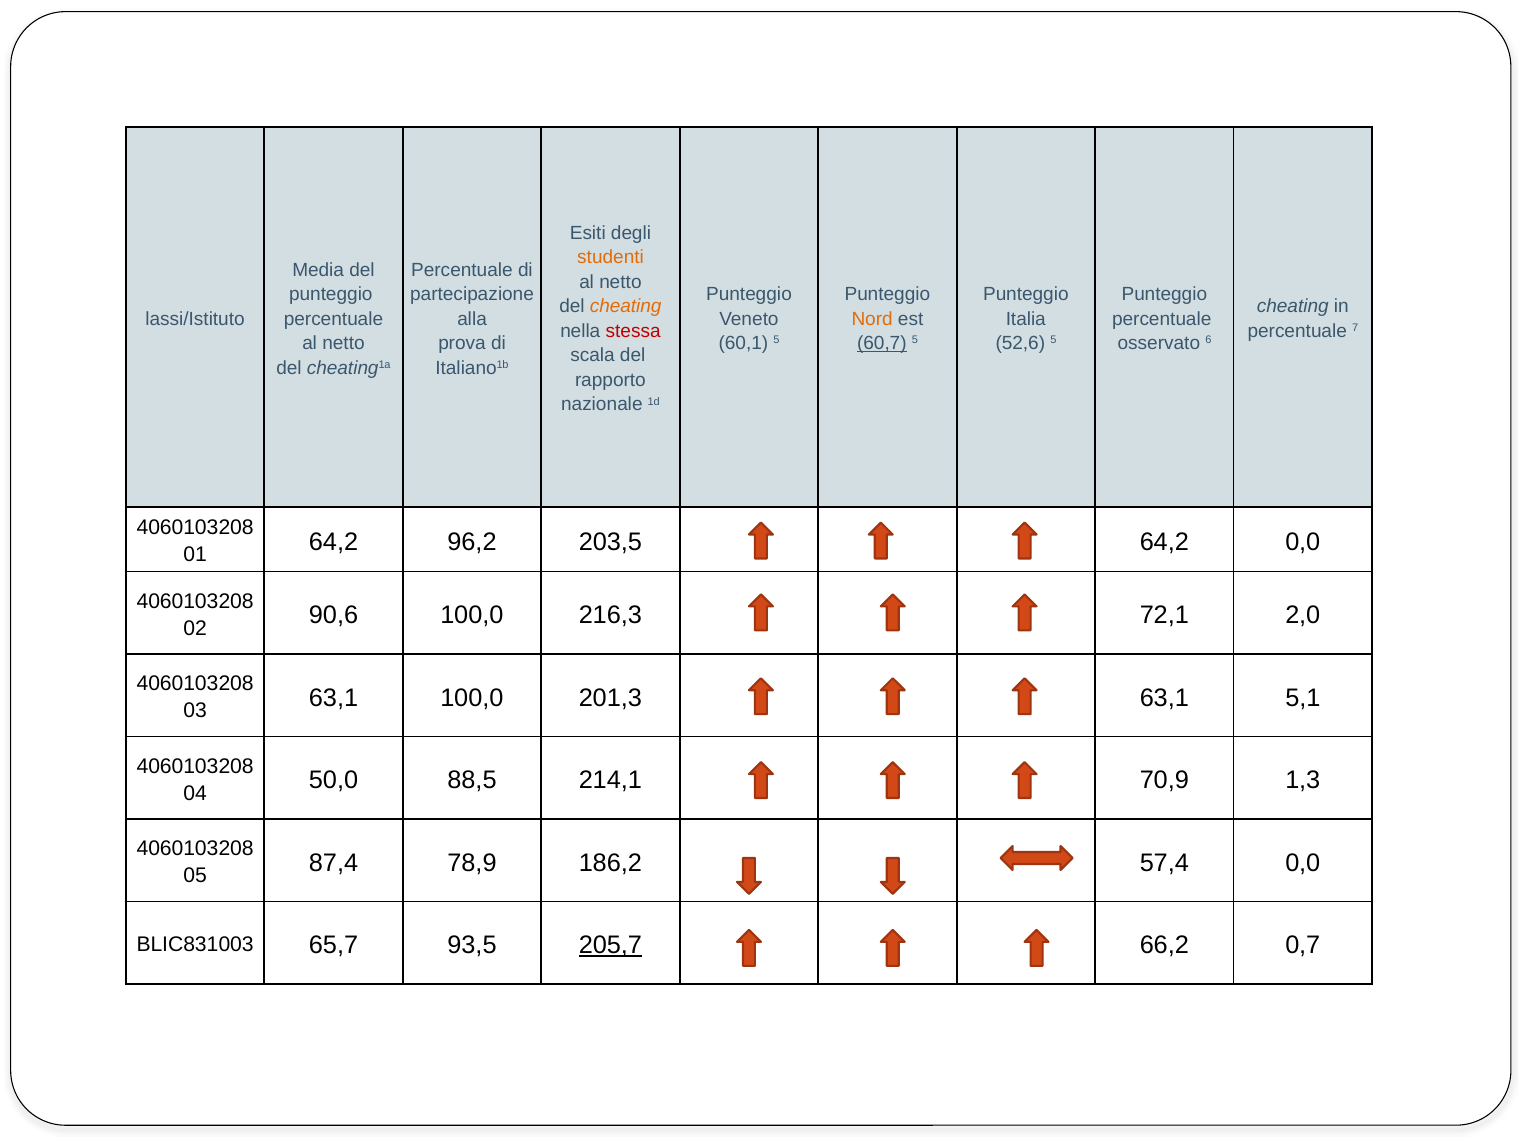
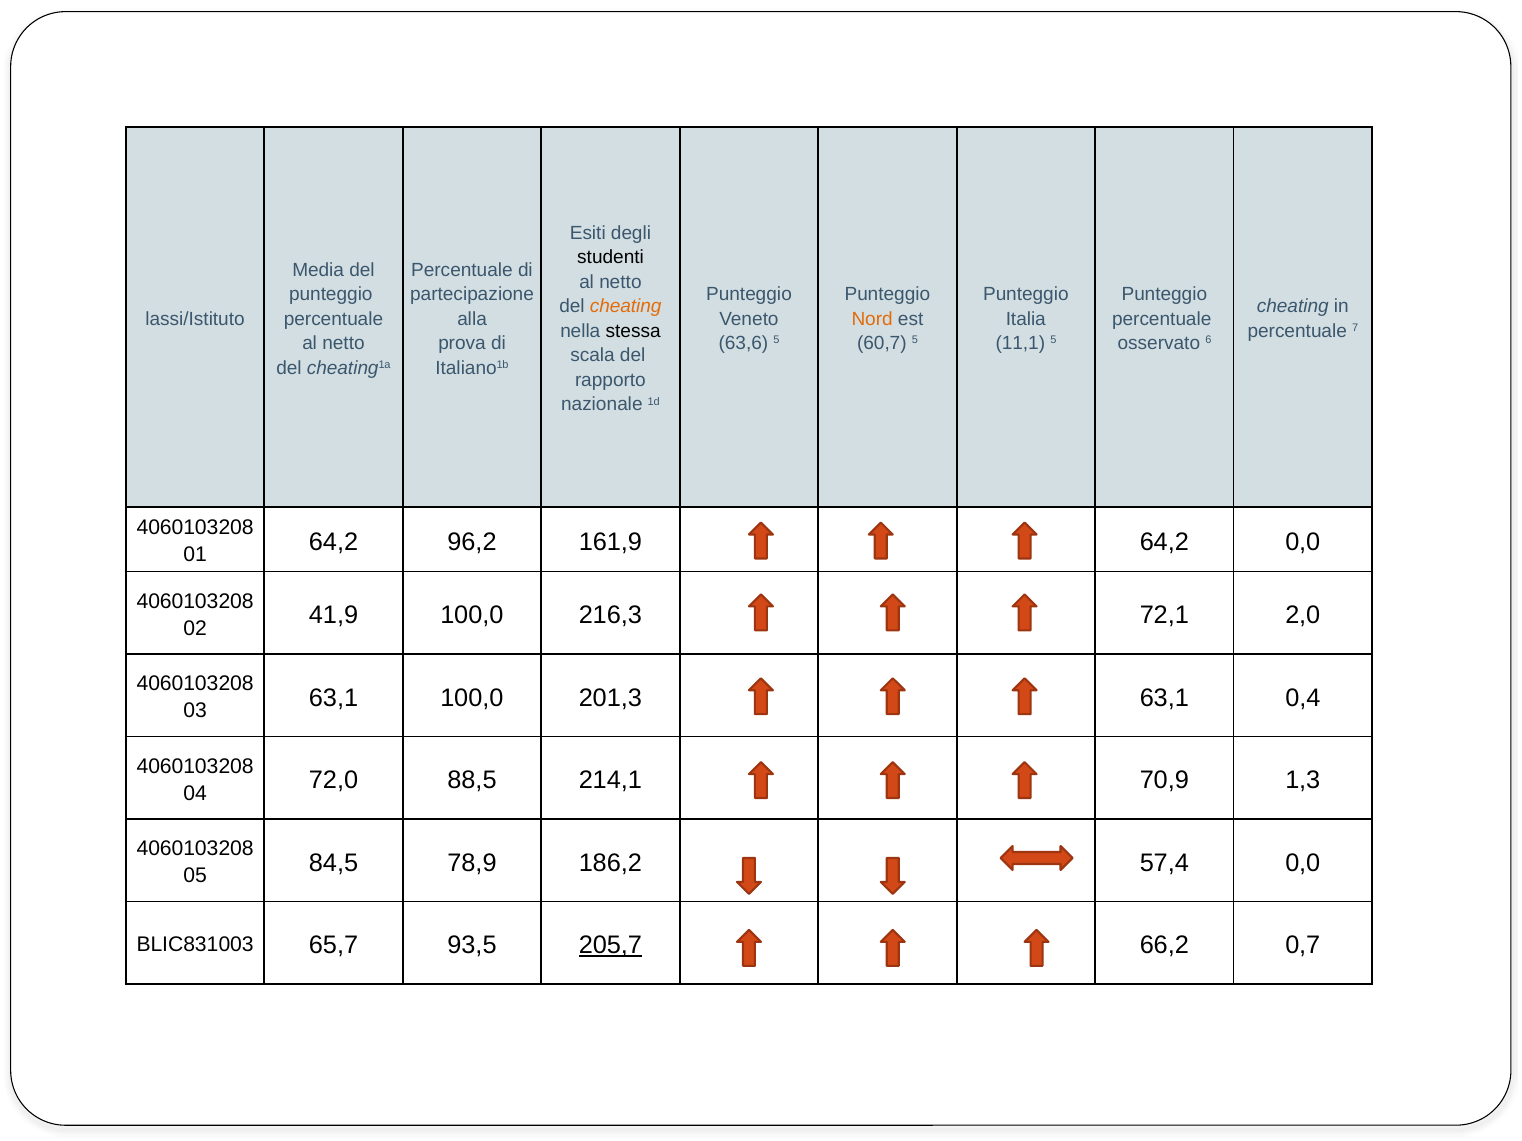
studenti colour: orange -> black (611, 258)
stessa colour: red -> black (633, 331)
60,1: 60,1 -> 63,6 (743, 344)
60,7 underline: present -> none (882, 344)
52,6: 52,6 -> 11,1 (1020, 344)
203,5: 203,5 -> 161,9 (610, 542)
90,6: 90,6 -> 41,9 (334, 616)
5,1: 5,1 -> 0,4 (1303, 698)
50,0: 50,0 -> 72,0 (334, 781)
87,4: 87,4 -> 84,5 (334, 863)
